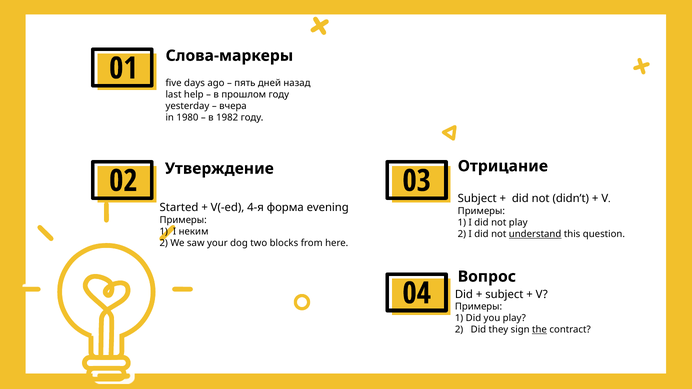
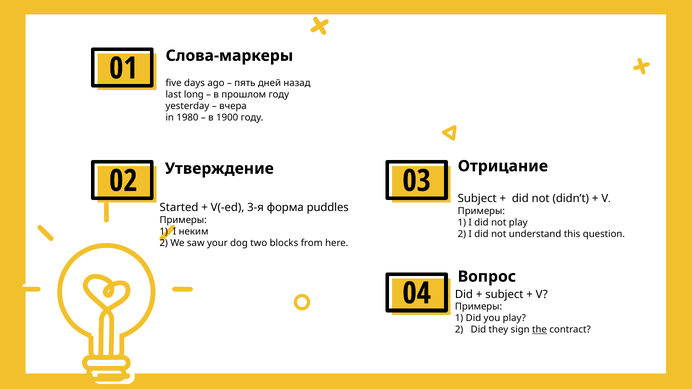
help: help -> long (194, 95)
1982: 1982 -> 1900 (227, 118)
4-я: 4-я -> 3-я (256, 208)
evening: evening -> puddles (328, 208)
understand underline: present -> none (535, 234)
